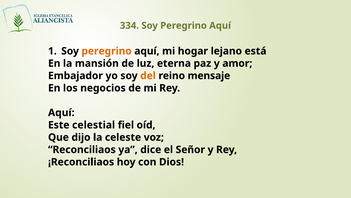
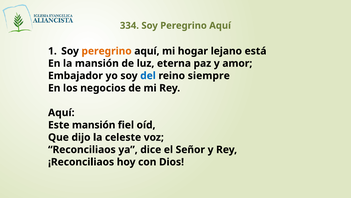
del colour: orange -> blue (148, 76)
mensaje: mensaje -> siempre (209, 76)
Este celestial: celestial -> mansión (94, 125)
